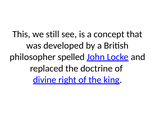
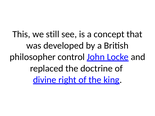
spelled: spelled -> control (71, 57)
